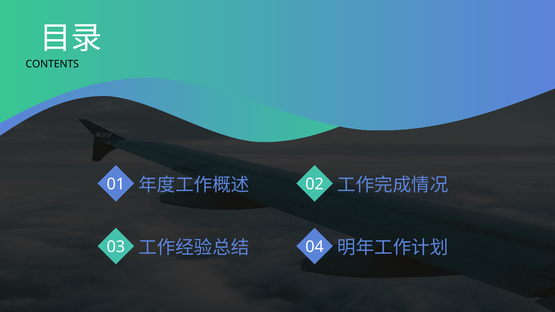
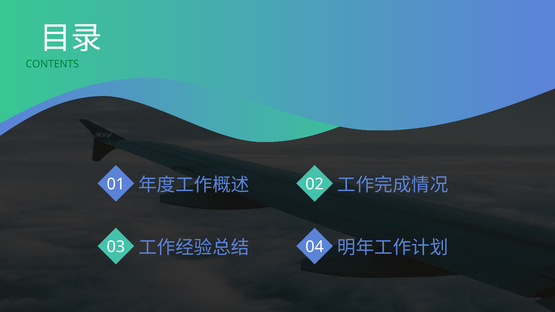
CONTENTS colour: black -> green (52, 64)
